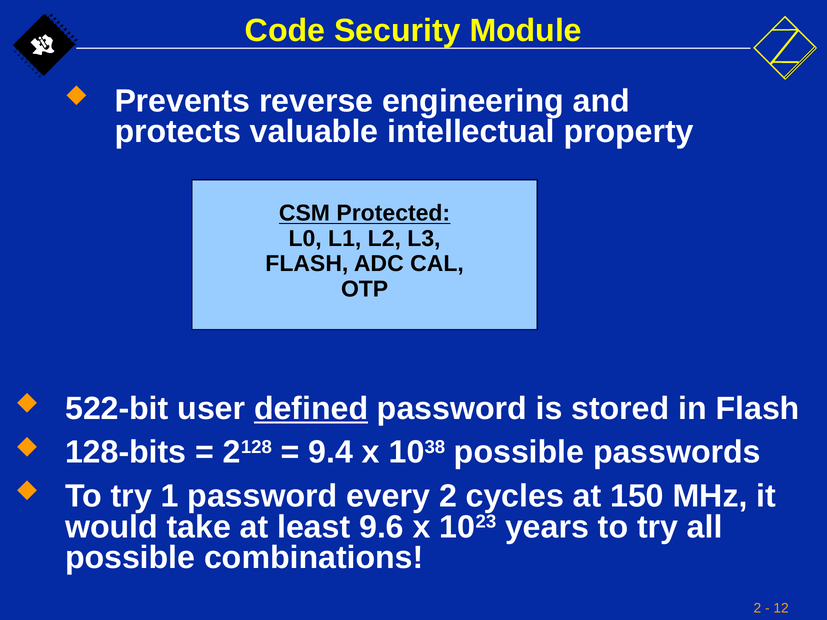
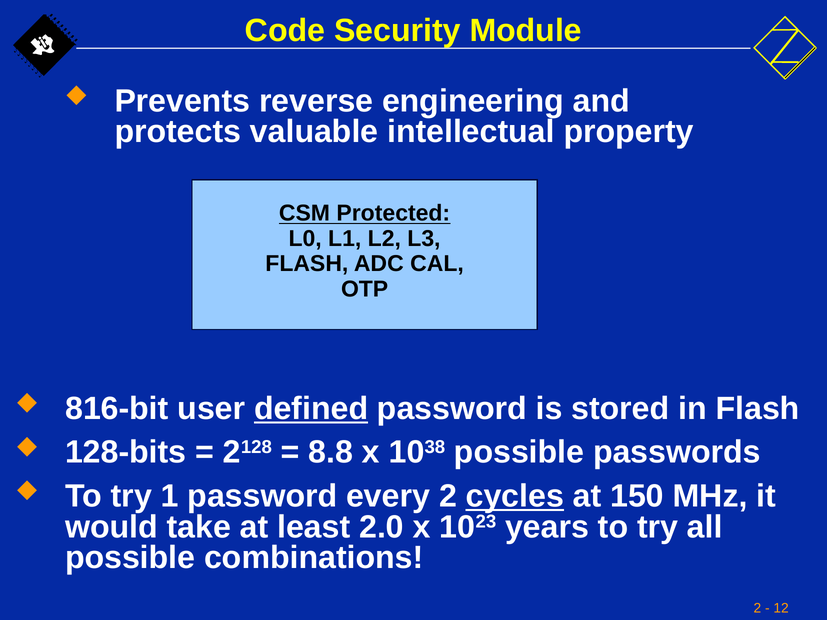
522-bit: 522-bit -> 816-bit (117, 409)
9.4: 9.4 -> 8.8 (331, 453)
cycles underline: none -> present (515, 496)
9.6: 9.6 -> 2.0 (381, 527)
